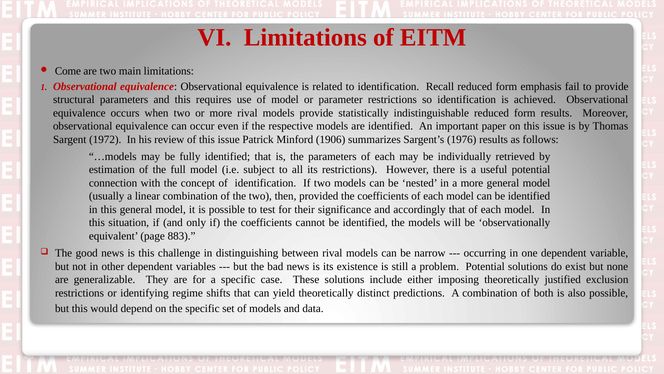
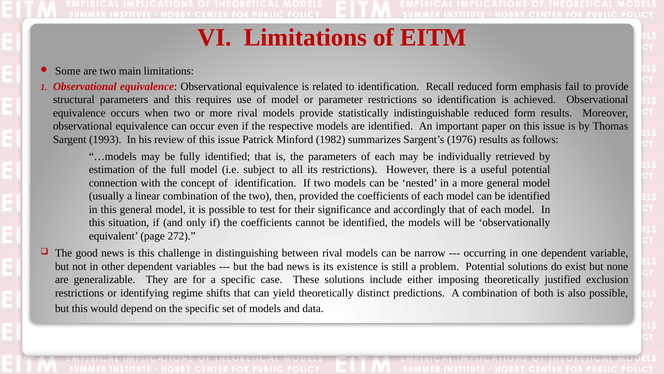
Come: Come -> Some (68, 71)
1972: 1972 -> 1993 (105, 139)
1906: 1906 -> 1982 (331, 139)
883: 883 -> 272 (182, 236)
